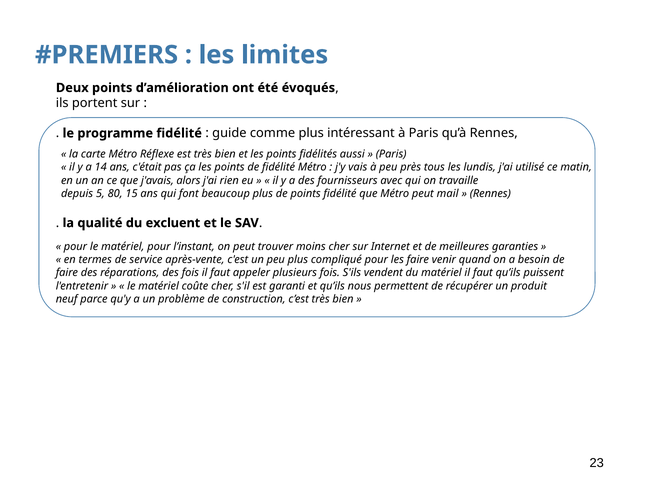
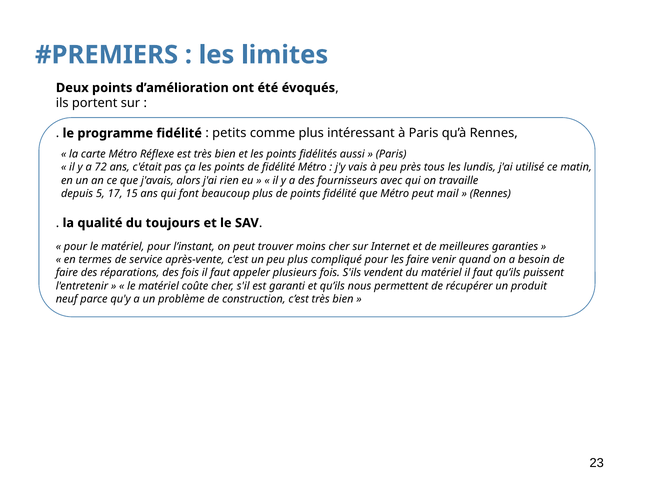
guide: guide -> petits (229, 133)
14: 14 -> 72 (101, 167)
80: 80 -> 17 (115, 194)
excluent: excluent -> toujours (173, 223)
